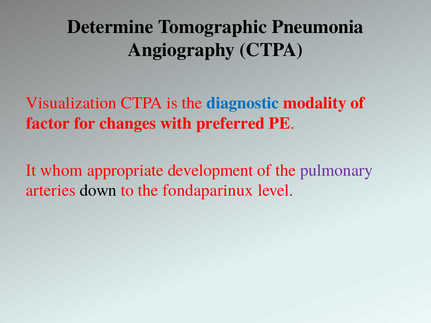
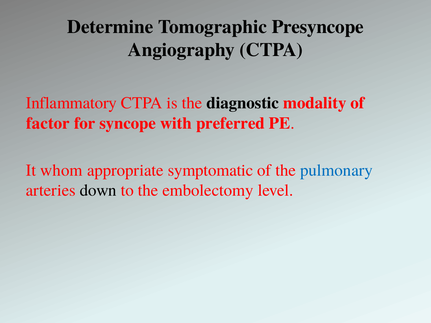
Pneumonia: Pneumonia -> Presyncope (318, 27)
Visualization: Visualization -> Inflammatory (71, 103)
diagnostic colour: blue -> black (243, 103)
changes: changes -> syncope (128, 123)
development: development -> symptomatic (210, 170)
pulmonary colour: purple -> blue (336, 170)
fondaparinux: fondaparinux -> embolectomy (208, 190)
